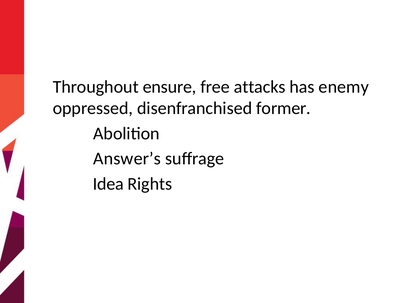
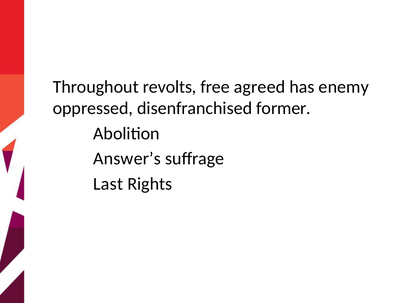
ensure: ensure -> revolts (170, 87)
attacks: attacks -> agreed (260, 87)
Idea: Idea -> Last (108, 184)
